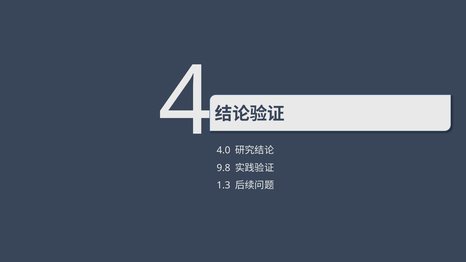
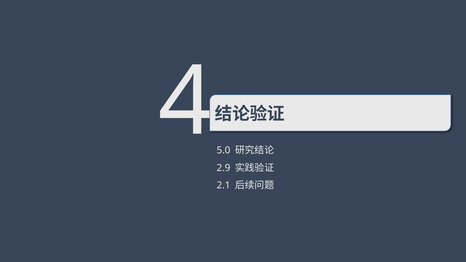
4.0: 4.0 -> 5.0 (223, 150)
9.8: 9.8 -> 2.9 (223, 168)
1.3: 1.3 -> 2.1 (223, 185)
